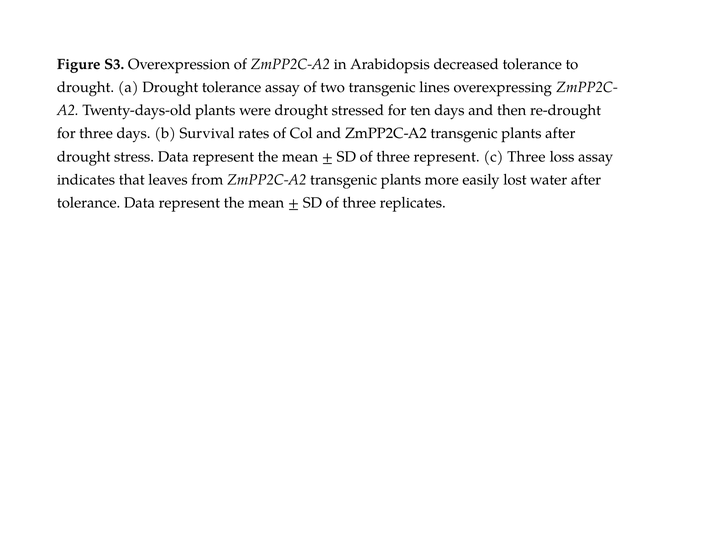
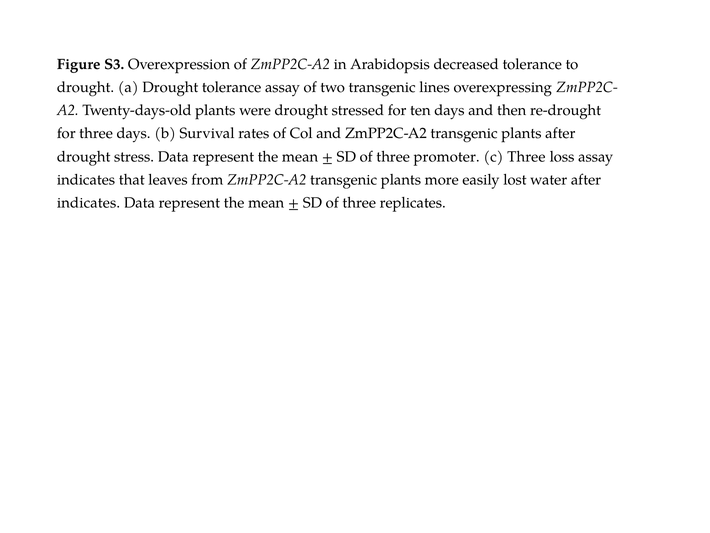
three represent: represent -> promoter (447, 157)
tolerance: tolerance -> indicates (89, 203)
